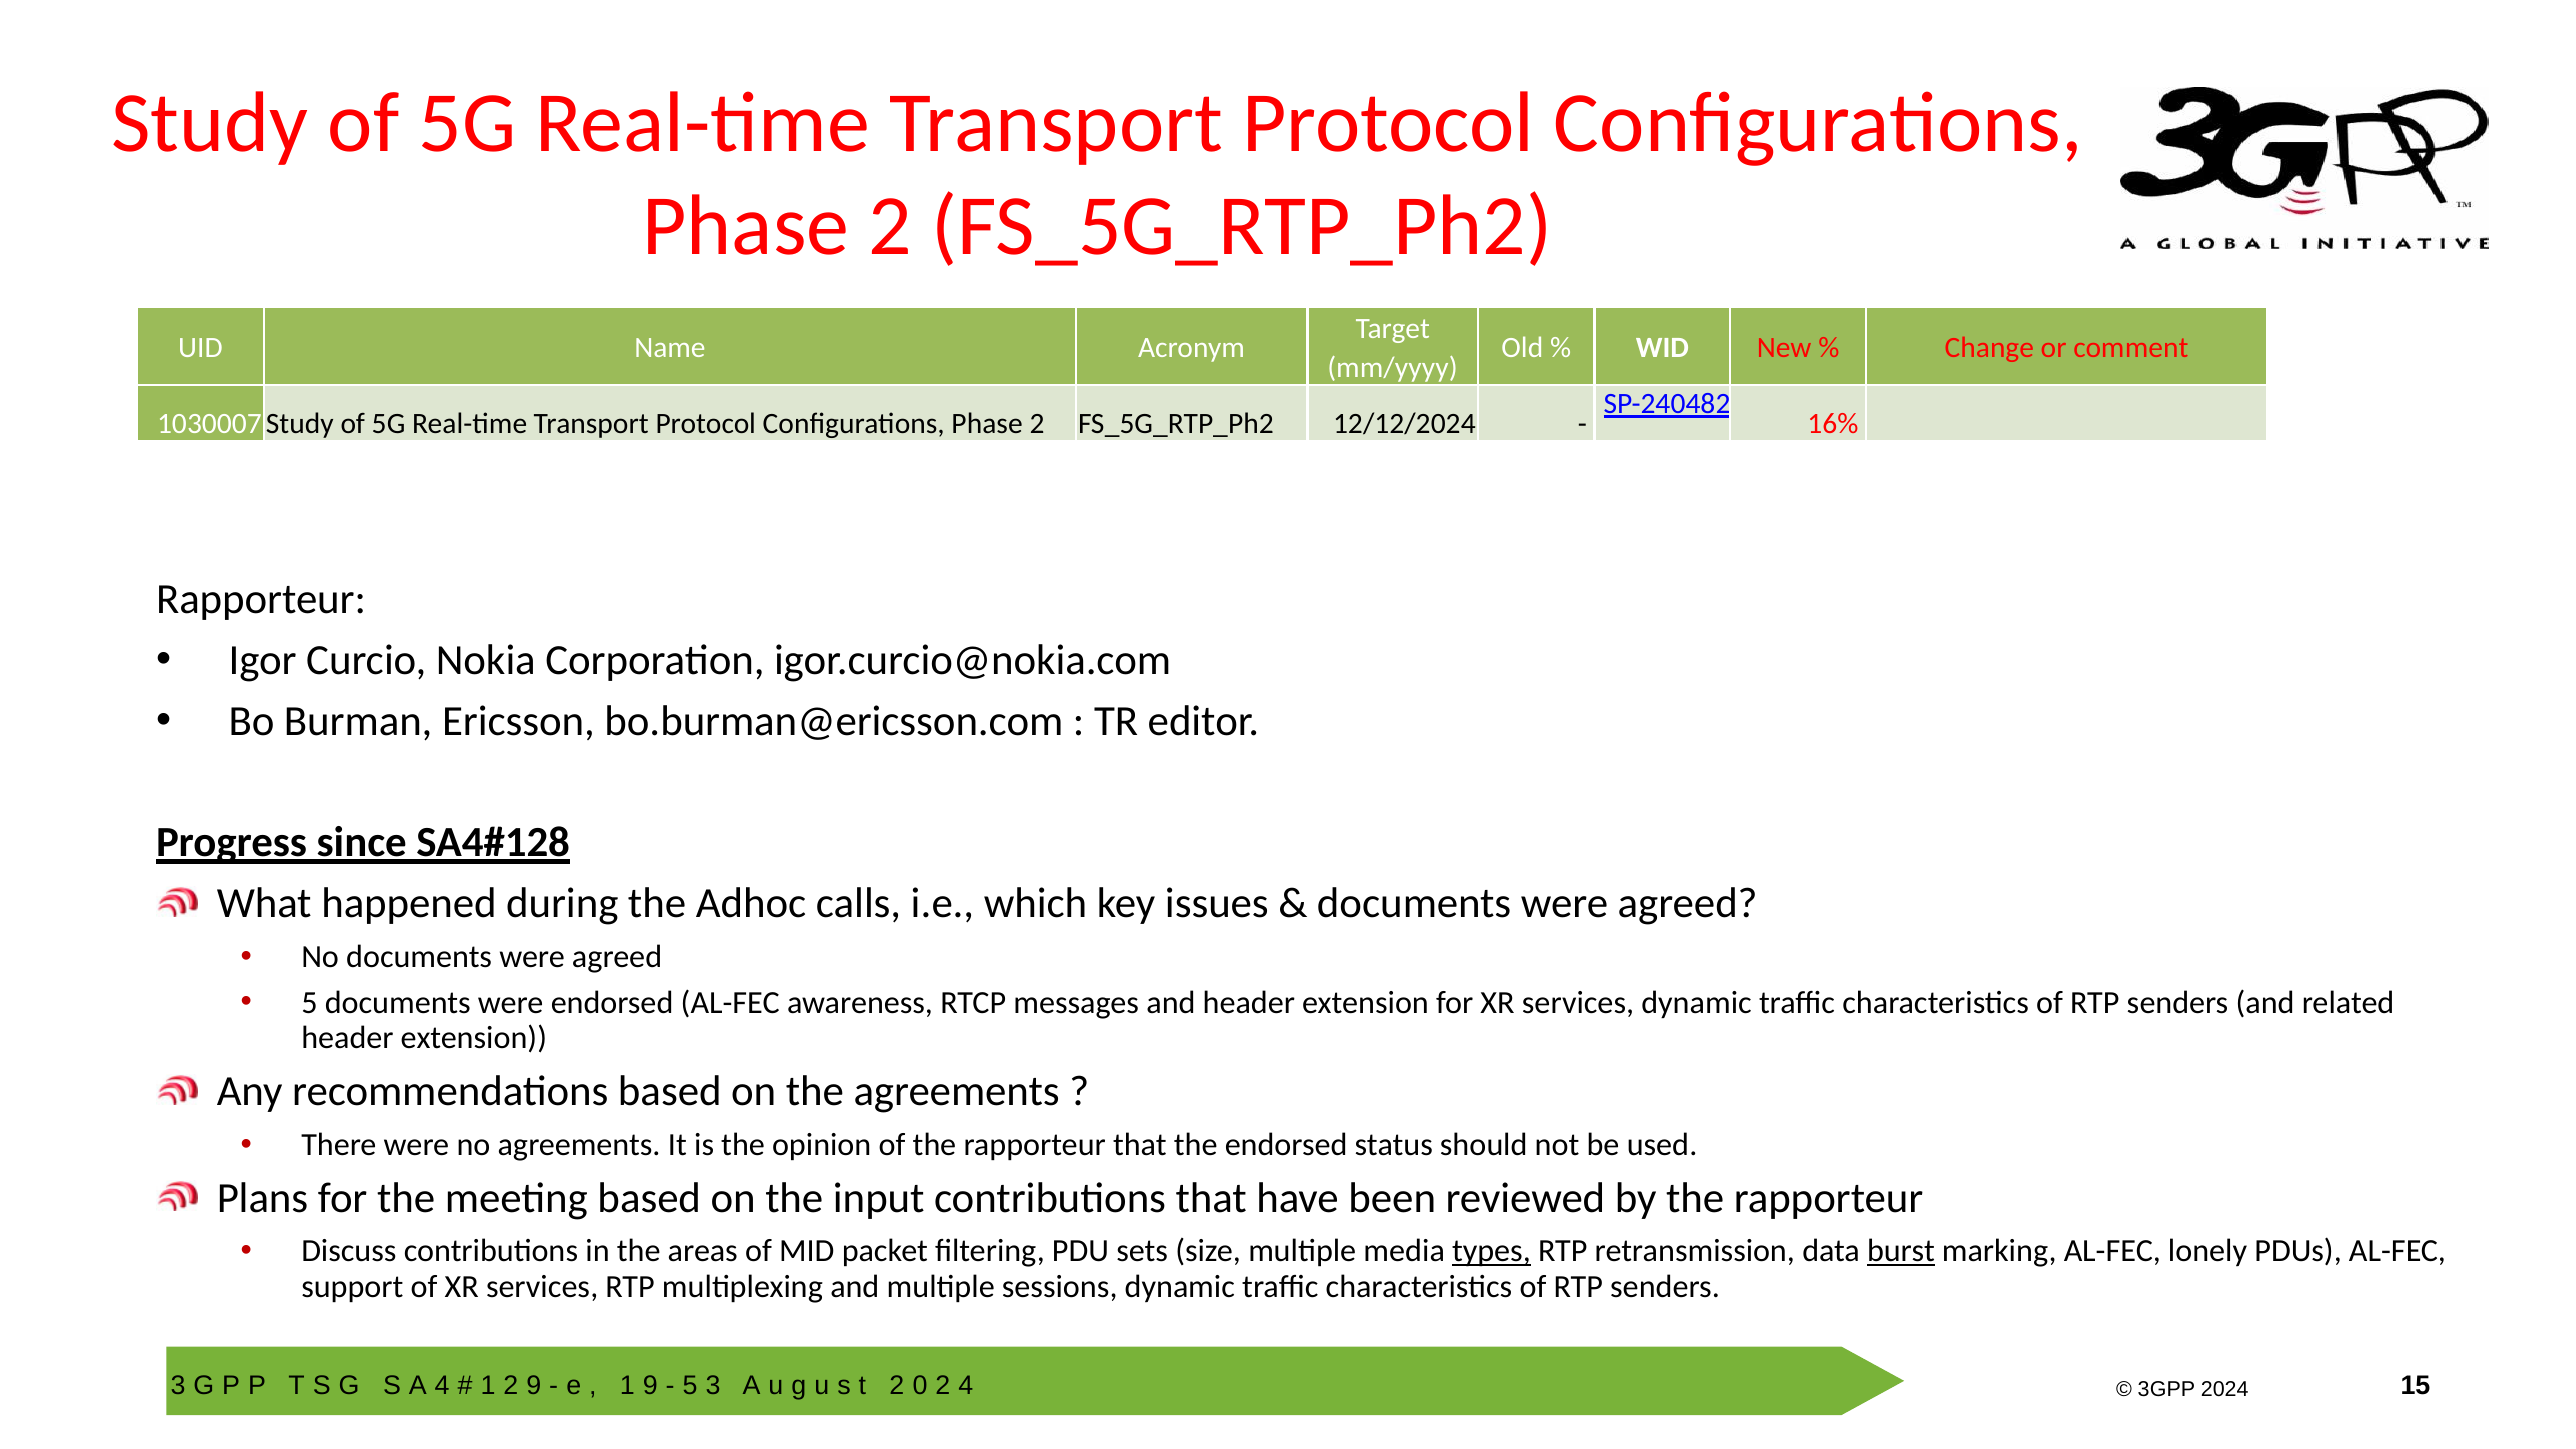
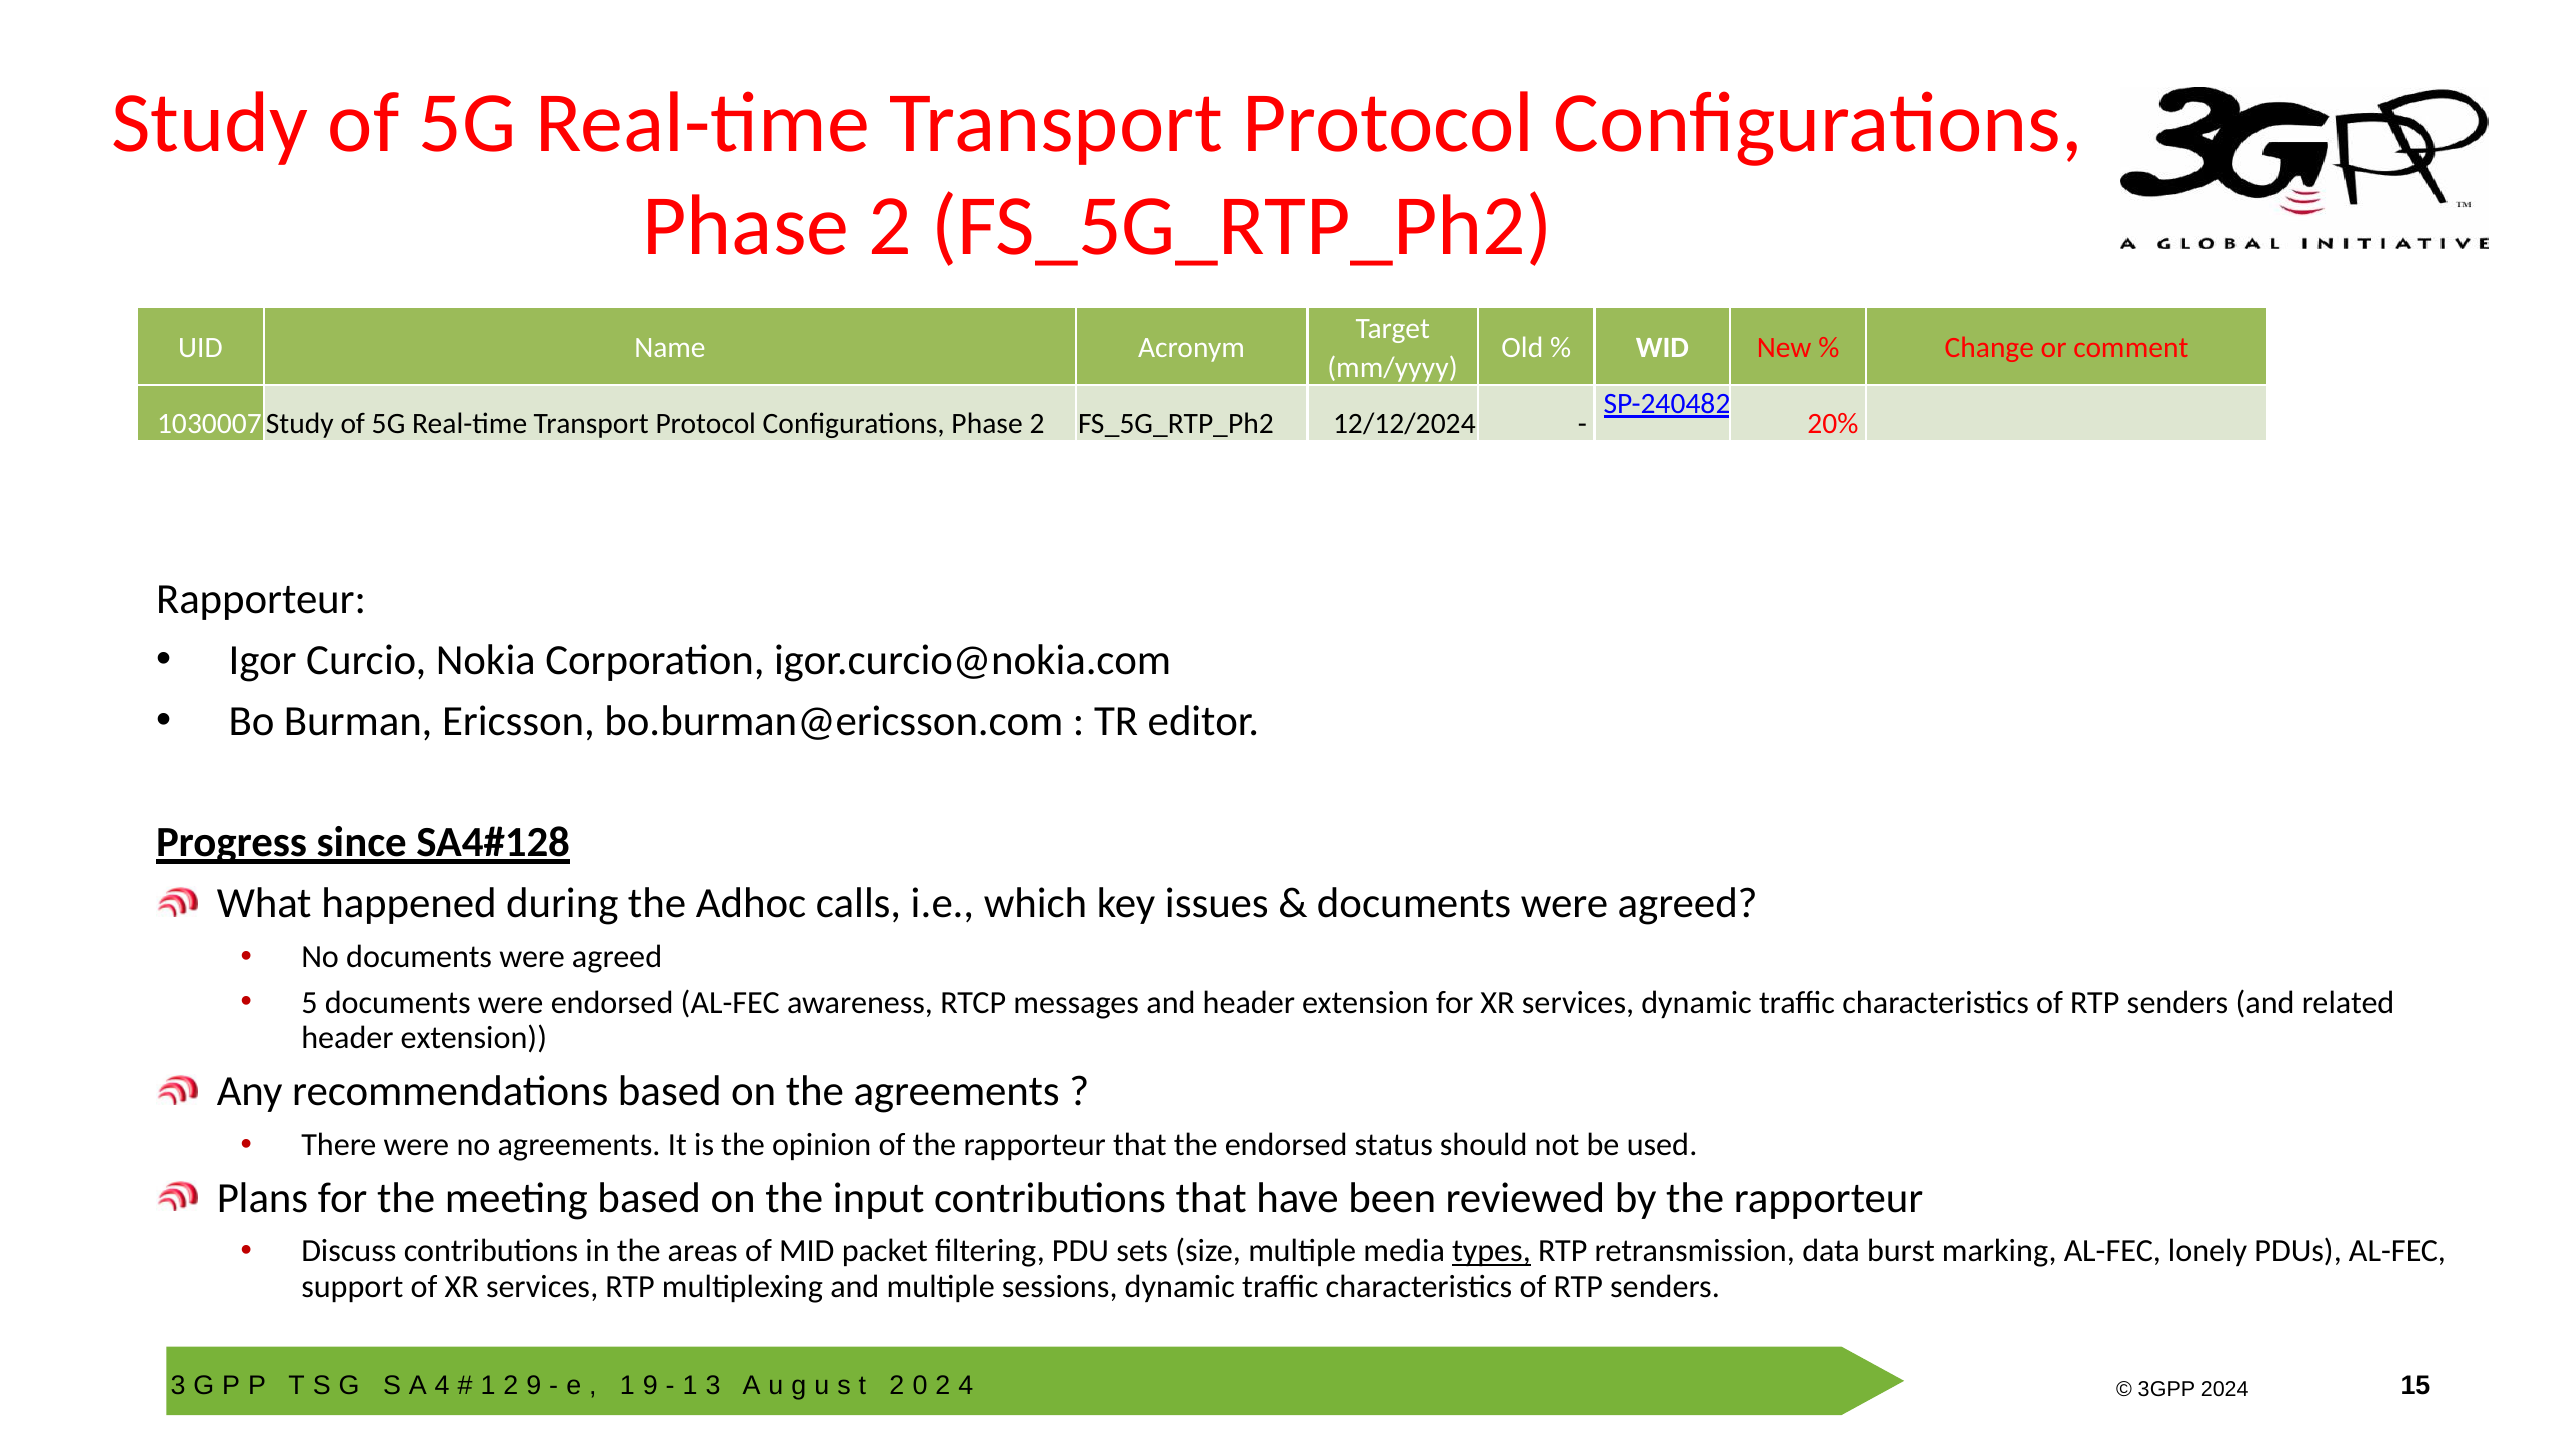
16%: 16% -> 20% (1833, 423)
burst underline: present -> none (1901, 1251)
5: 5 -> 1 (690, 1386)
